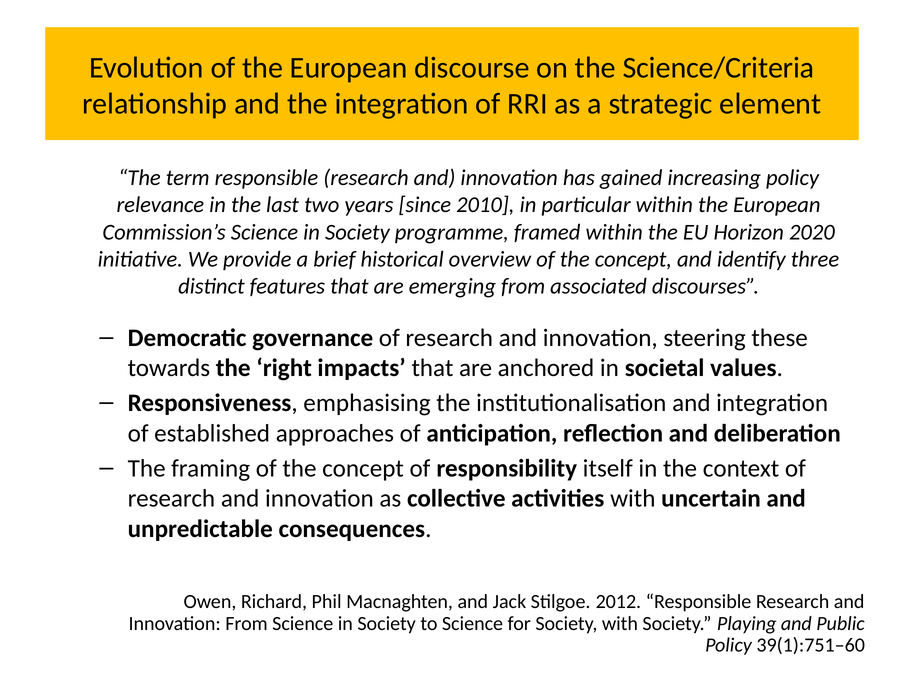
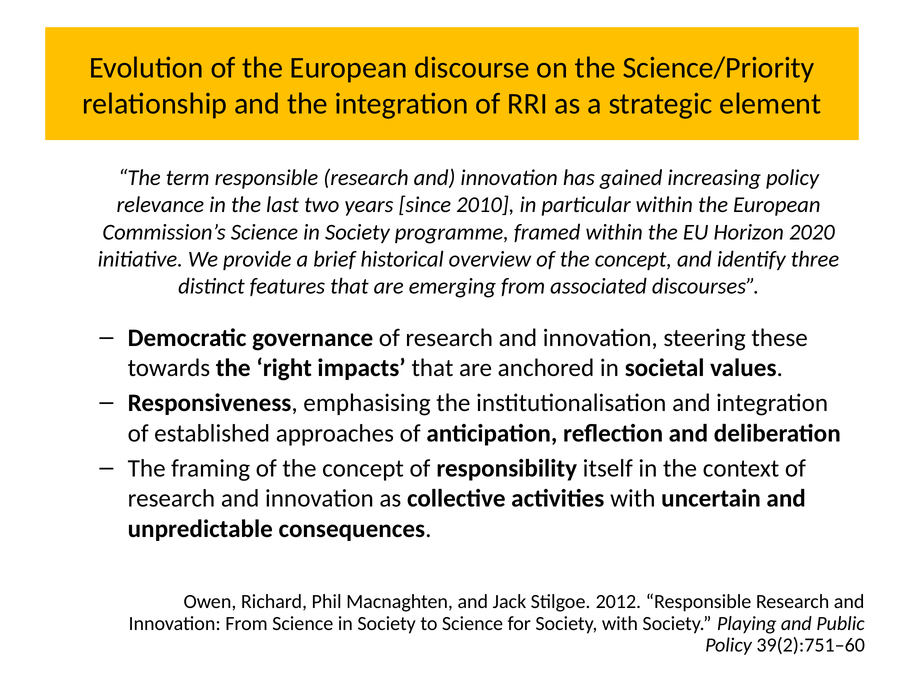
Science/Criteria: Science/Criteria -> Science/Priority (719, 68)
39(1):751–60: 39(1):751–60 -> 39(2):751–60 (811, 645)
